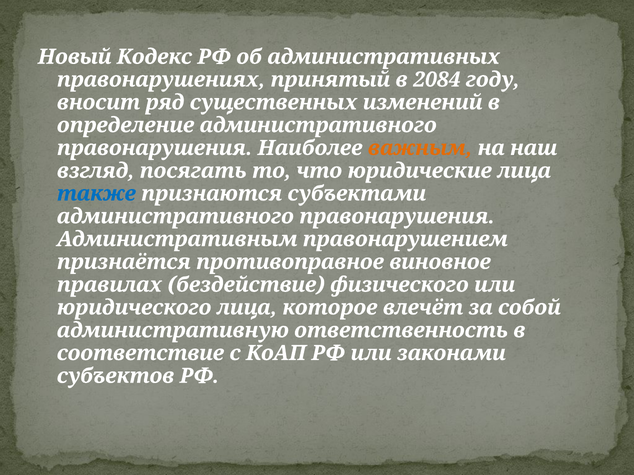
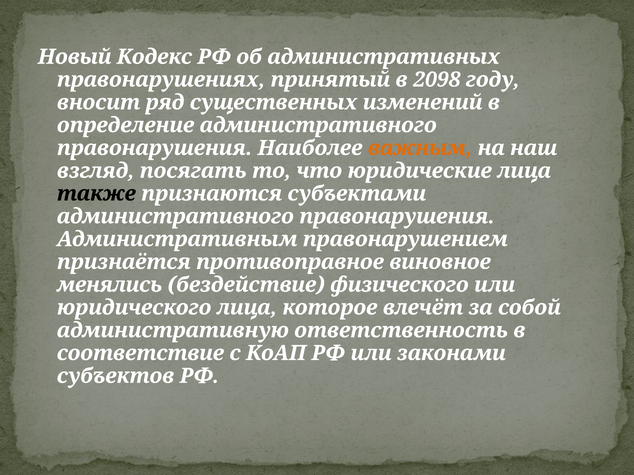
2084: 2084 -> 2098 (437, 80)
также colour: blue -> black (96, 194)
правилах: правилах -> менялись (110, 285)
